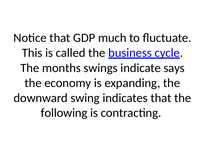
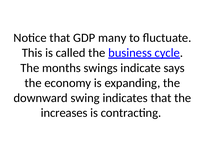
much: much -> many (112, 38)
following: following -> increases (64, 113)
